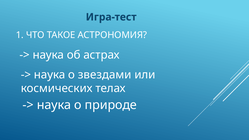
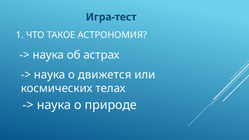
звездами: звездами -> движется (105, 75)
